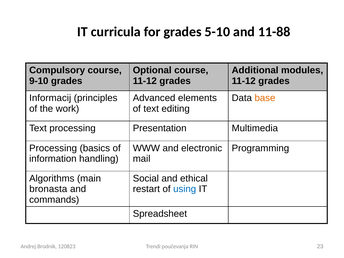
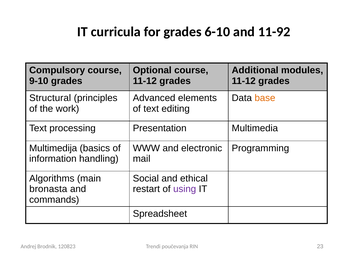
5-10: 5-10 -> 6-10 (217, 32)
11-88: 11-88 -> 11-92 (274, 32)
Informacij: Informacij -> Structural (50, 98)
Processing: Processing -> Multimedija (53, 148)
using colour: blue -> purple (185, 189)
